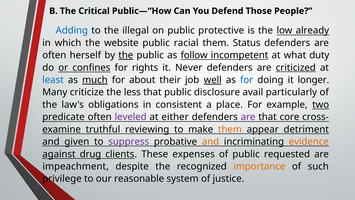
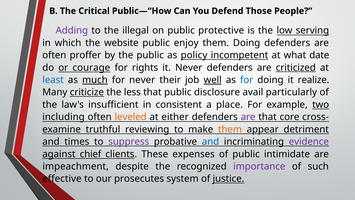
Adding colour: blue -> purple (72, 30)
already: already -> serving (312, 30)
racial: racial -> enjoy (186, 43)
them Status: Status -> Doing (247, 43)
herself: herself -> proffer (85, 55)
the underline: present -> none (126, 55)
follow: follow -> policy (194, 55)
duty: duty -> date (319, 55)
confines: confines -> courage (91, 67)
for about: about -> never (142, 80)
longer: longer -> realize (313, 80)
criticize underline: none -> present (87, 92)
obligations: obligations -> insufficient (113, 105)
predicate: predicate -> including (63, 117)
leveled colour: purple -> orange (131, 117)
given: given -> times (77, 142)
and colour: orange -> blue (210, 142)
evidence colour: orange -> purple (309, 142)
drug: drug -> chief (90, 154)
requested: requested -> intimidate (287, 154)
importance colour: orange -> purple (259, 166)
privilege: privilege -> effective (62, 179)
reasonable: reasonable -> prosecutes (139, 179)
justice underline: none -> present (228, 179)
